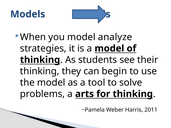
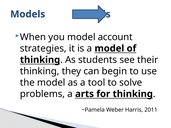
analyze: analyze -> account (115, 37)
